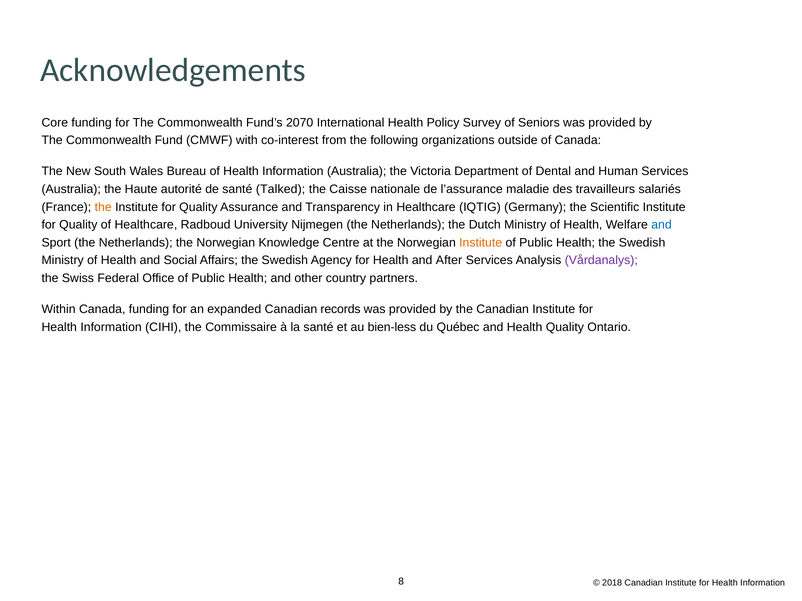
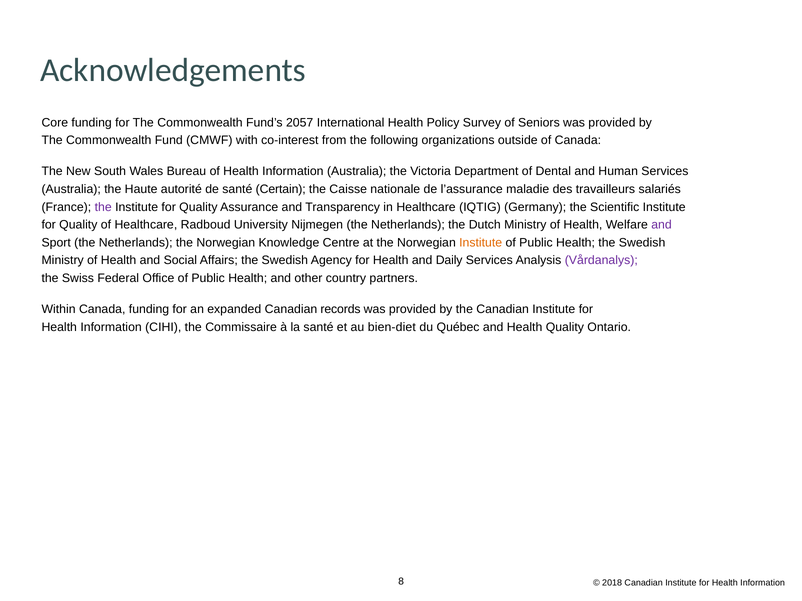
2070: 2070 -> 2057 (300, 123)
Talked: Talked -> Certain (281, 189)
the colour: orange -> purple (103, 207)
and colour: blue -> purple (662, 225)
After: After -> Daily (449, 261)
bien-less: bien-less -> bien-diet (392, 327)
